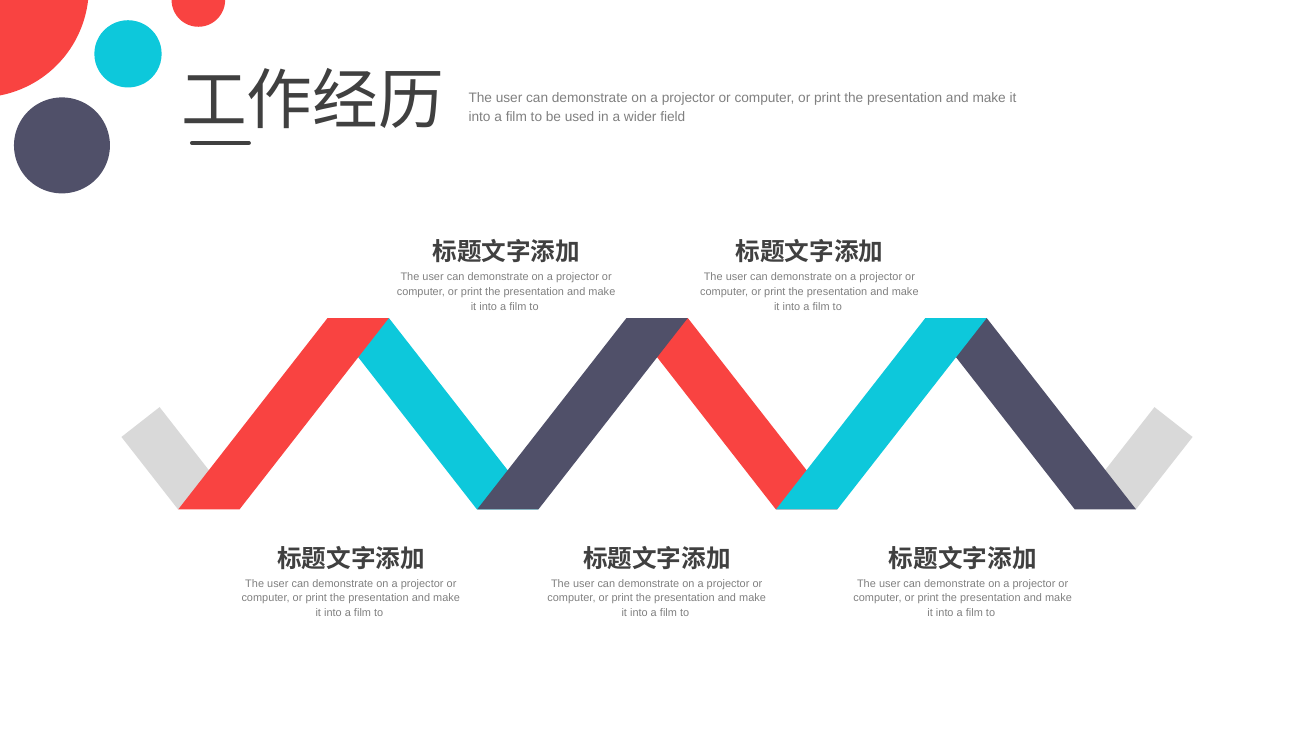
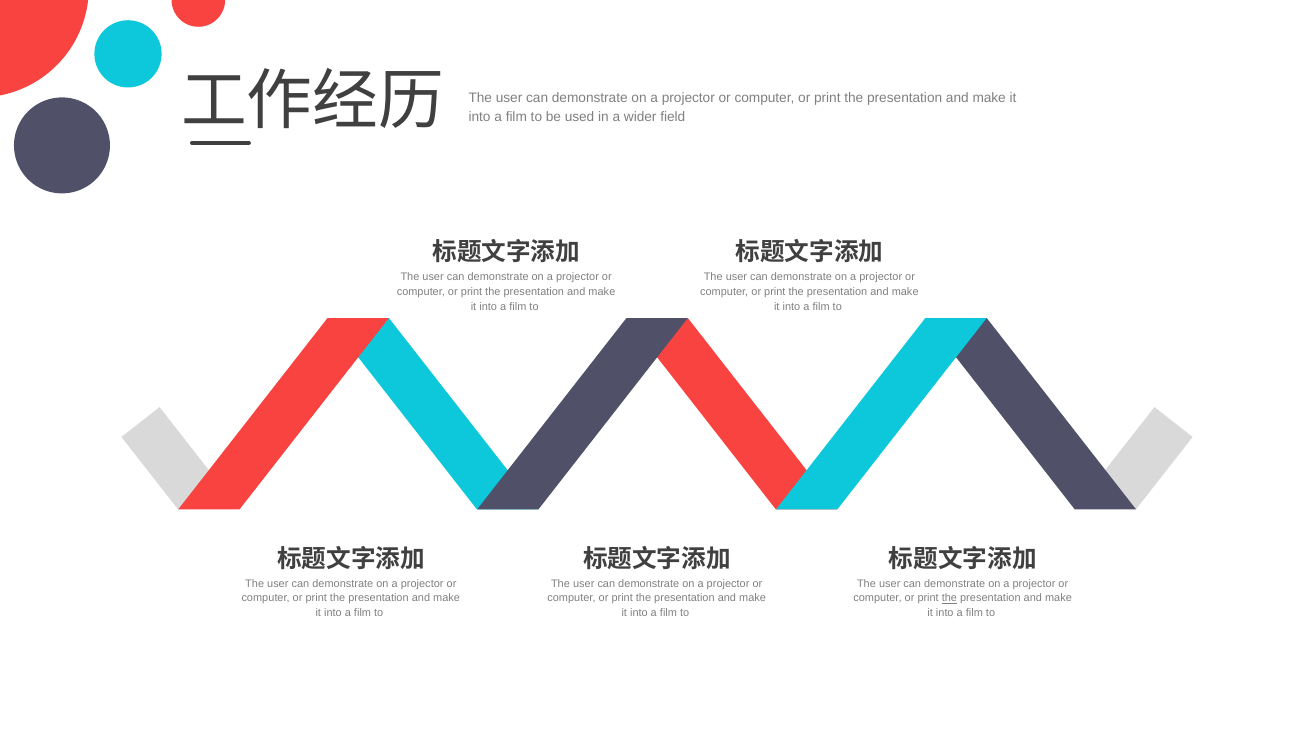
the underline: none -> present (949, 598)
